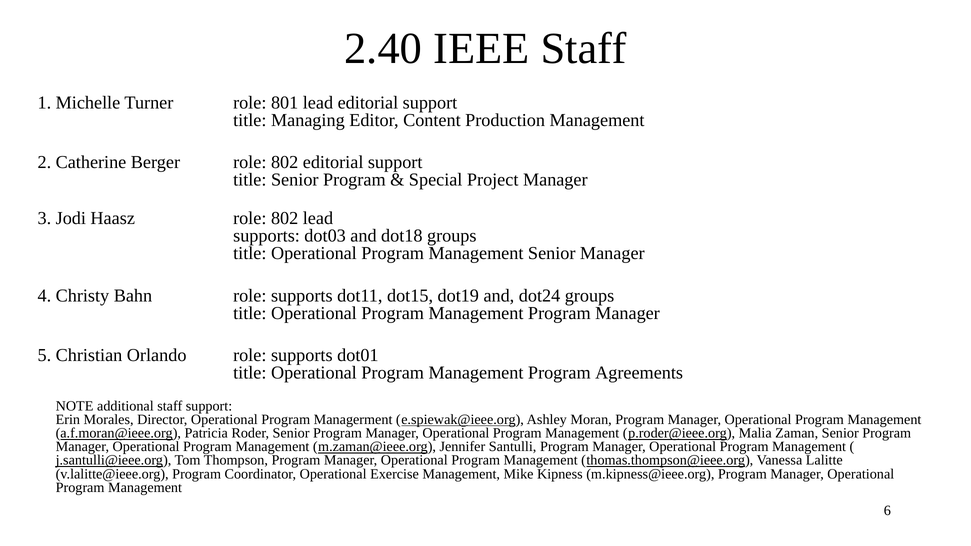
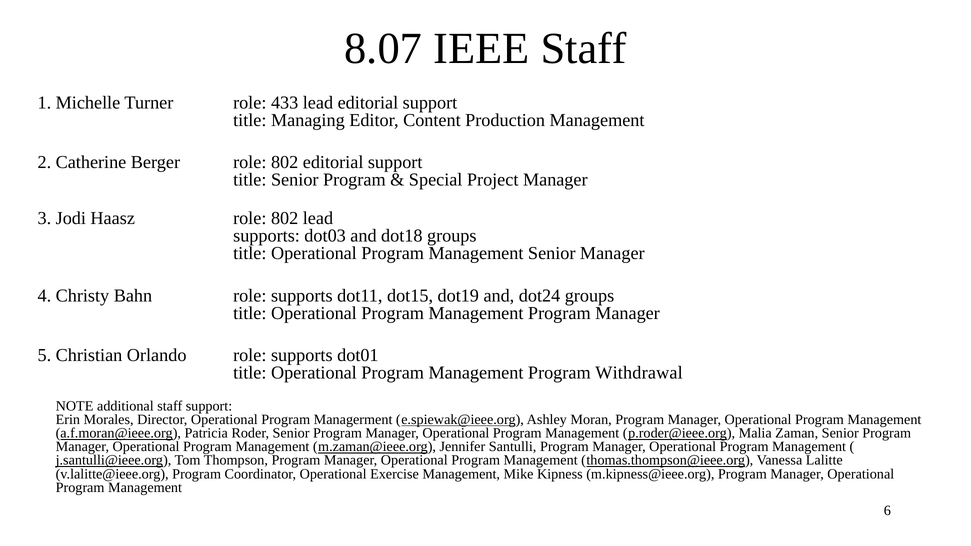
2.40: 2.40 -> 8.07 (383, 49)
801: 801 -> 433 (285, 103)
Agreements: Agreements -> Withdrawal (639, 373)
